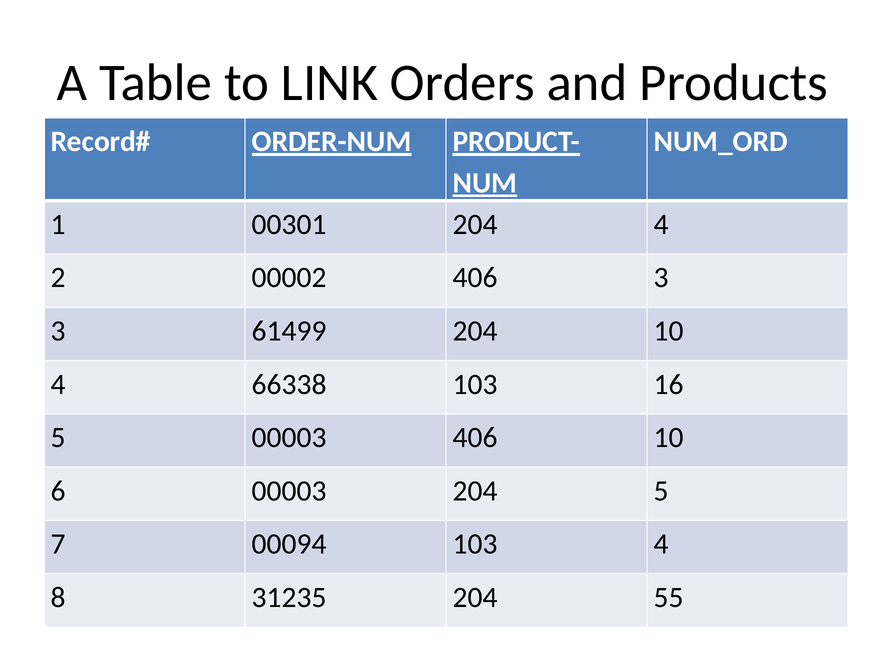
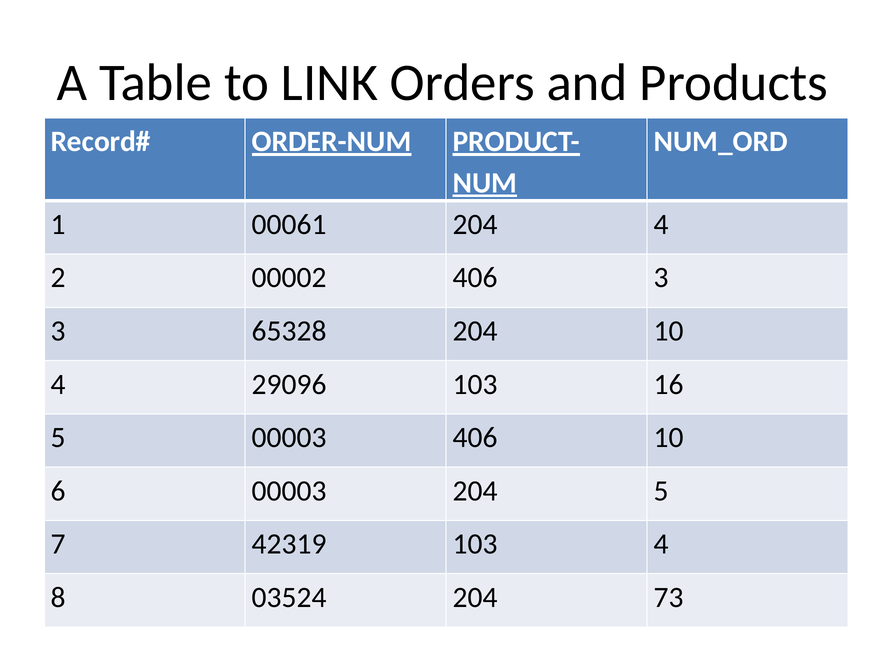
00301: 00301 -> 00061 (289, 224)
61499: 61499 -> 65328 (289, 331)
66338: 66338 -> 29096 (289, 384)
00094: 00094 -> 42319 (289, 544)
31235: 31235 -> 03524 (289, 597)
55: 55 -> 73 (669, 597)
